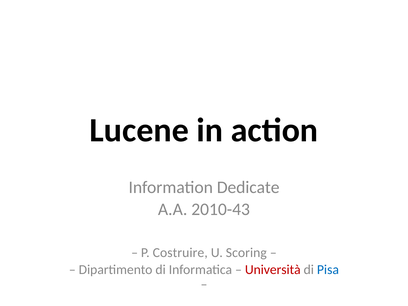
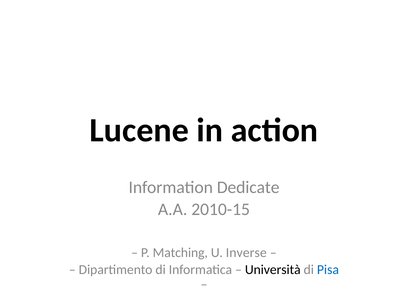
2010-43: 2010-43 -> 2010-15 (221, 209)
Costruire: Costruire -> Matching (180, 253)
Scoring: Scoring -> Inverse (246, 253)
Università colour: red -> black (273, 270)
